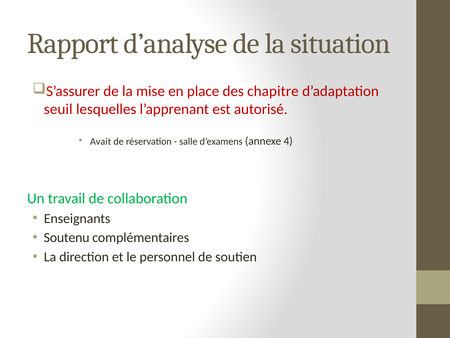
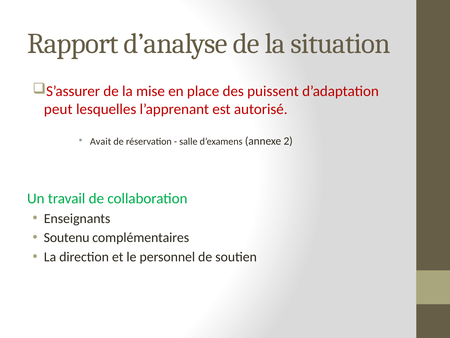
chapitre: chapitre -> puissent (273, 91)
seuil: seuil -> peut (58, 109)
4: 4 -> 2 (288, 141)
